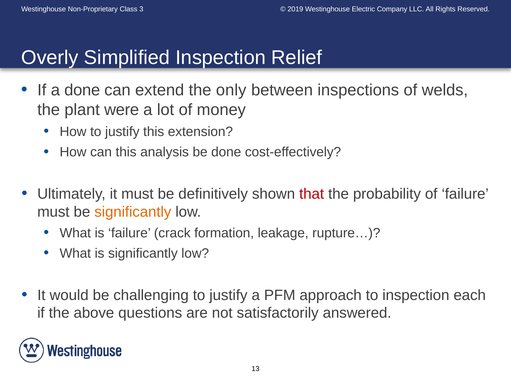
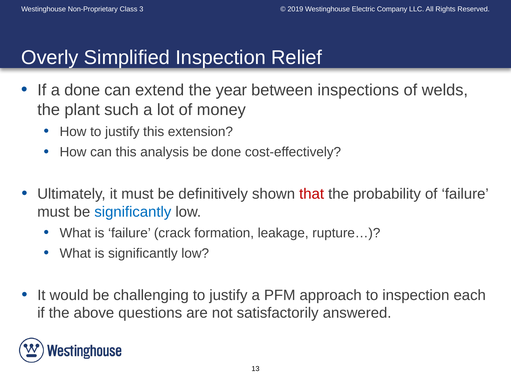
only: only -> year (231, 90)
were: were -> such (122, 110)
significantly colour: orange -> blue (133, 212)
